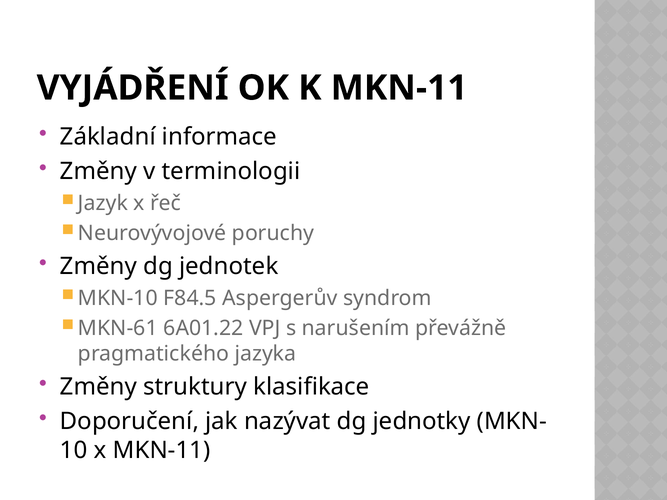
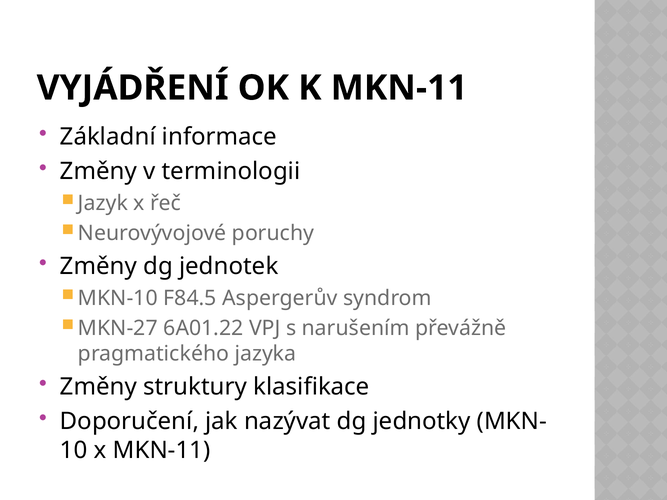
MKN-61: MKN-61 -> MKN-27 (118, 328)
